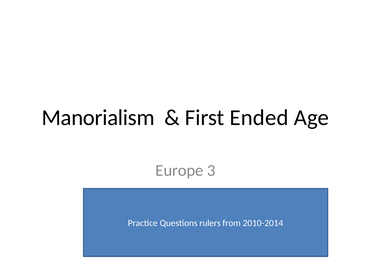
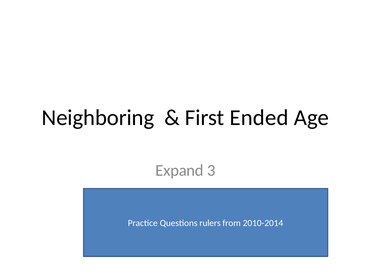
Manorialism: Manorialism -> Neighboring (98, 118)
Europe: Europe -> Expand (180, 171)
